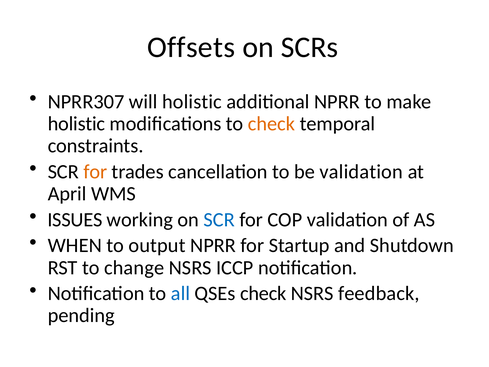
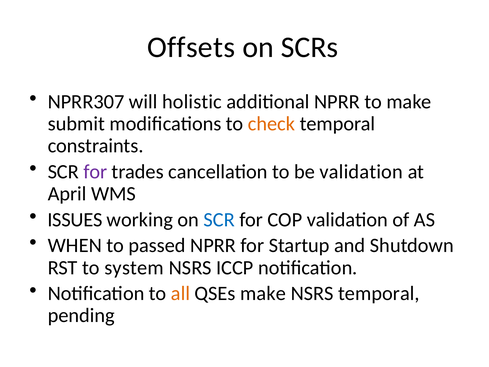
holistic: holistic -> submit (76, 124)
for colour: orange -> purple (95, 172)
output: output -> passed (157, 245)
change: change -> system (134, 267)
all colour: blue -> orange (181, 293)
QSEs check: check -> make (263, 293)
NSRS feedback: feedback -> temporal (379, 293)
